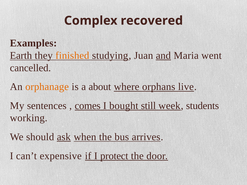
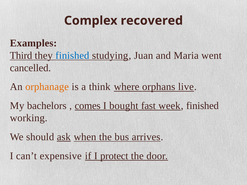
Earth: Earth -> Third (21, 56)
finished colour: orange -> blue (72, 56)
and underline: present -> none (163, 56)
about: about -> think (100, 87)
sentences: sentences -> bachelors (47, 106)
still: still -> fast (148, 106)
week students: students -> finished (202, 106)
